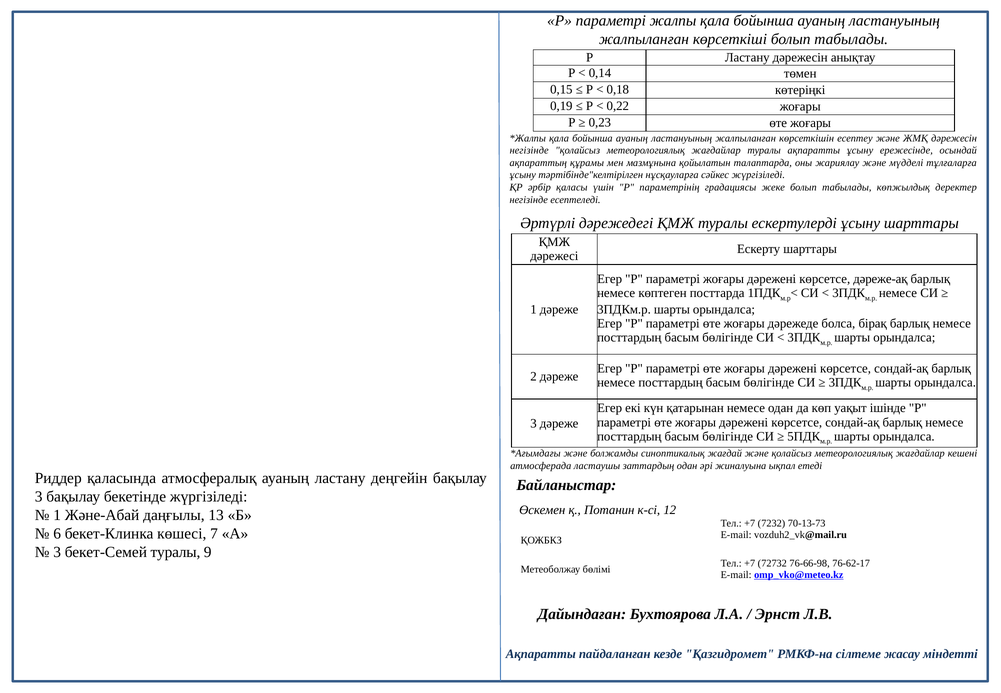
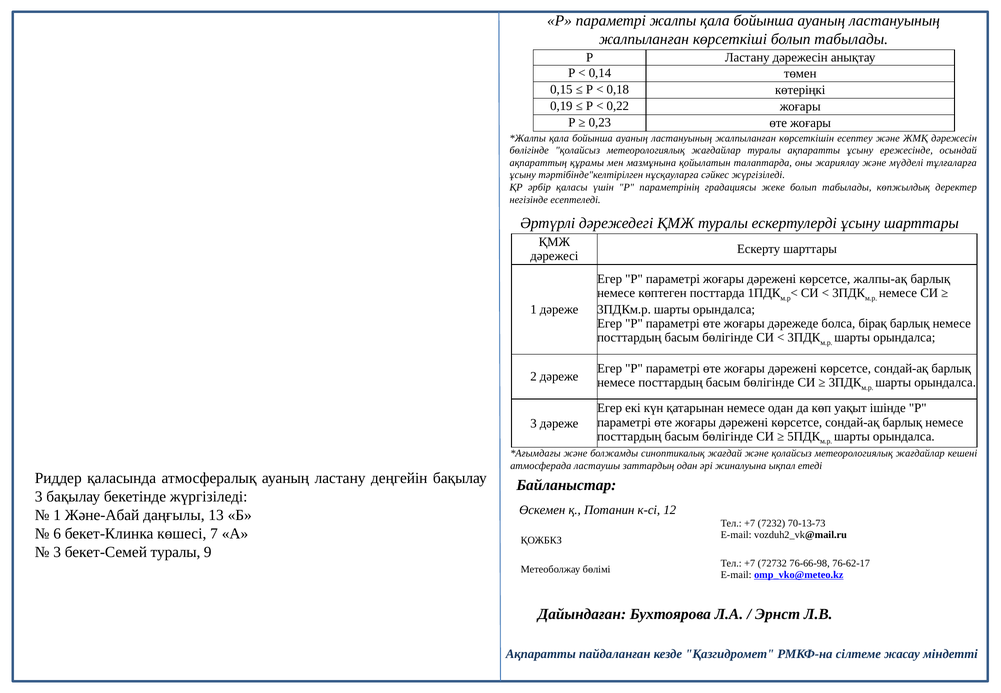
негізінде: негізінде -> бөлігінде (529, 150)
дәреже-ақ: дәреже-ақ -> жалпы-ақ (880, 279)
